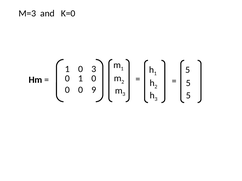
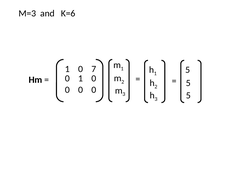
K=0: K=0 -> K=6 (68, 14)
0 3: 3 -> 7 (94, 69)
9: 9 -> 0 (94, 90)
